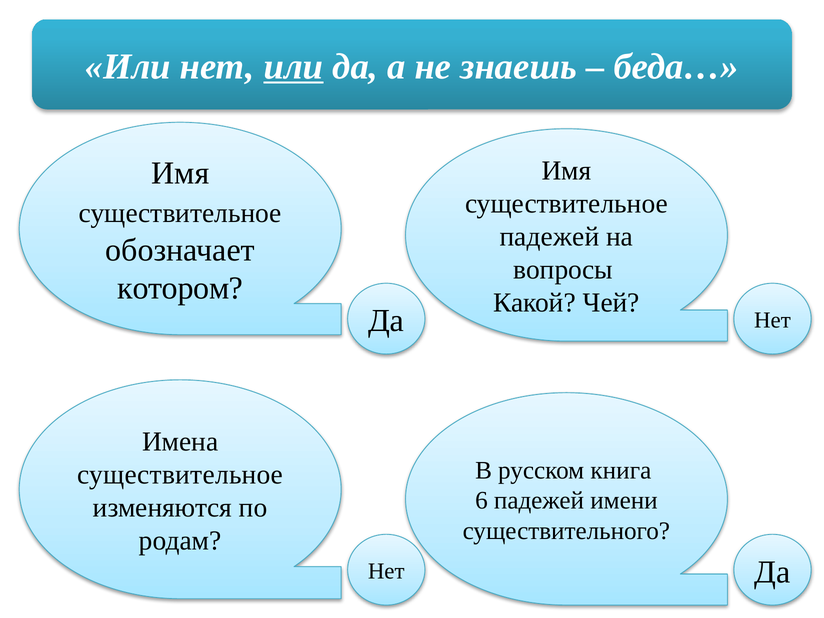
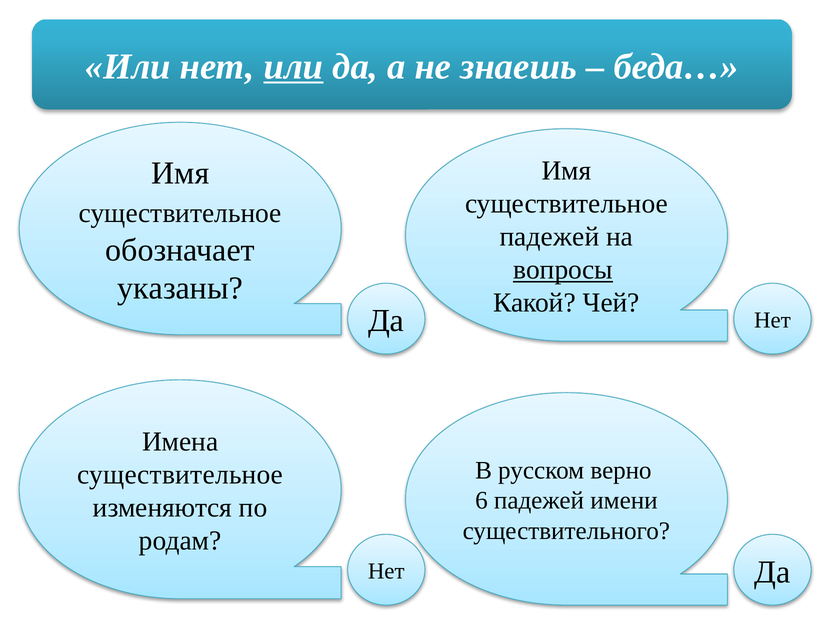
вопросы underline: none -> present (563, 270)
котором: котором -> указаны (180, 288)
книга: книга -> верно (621, 470)
